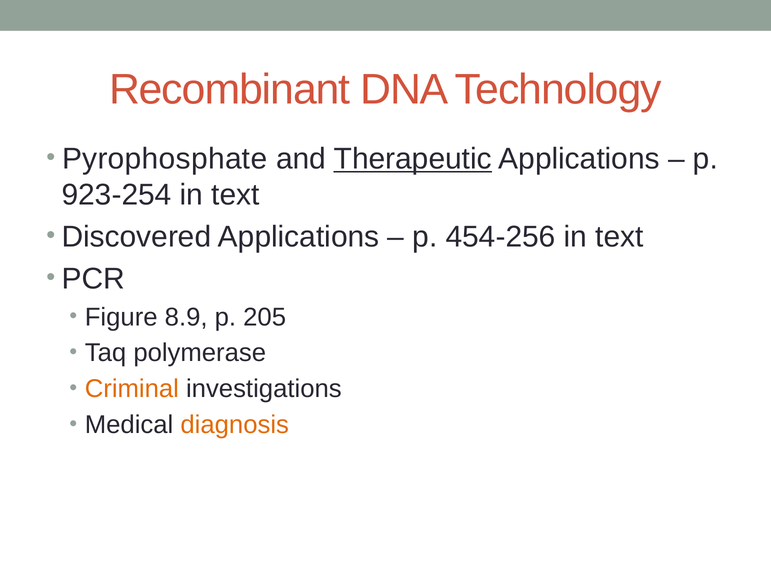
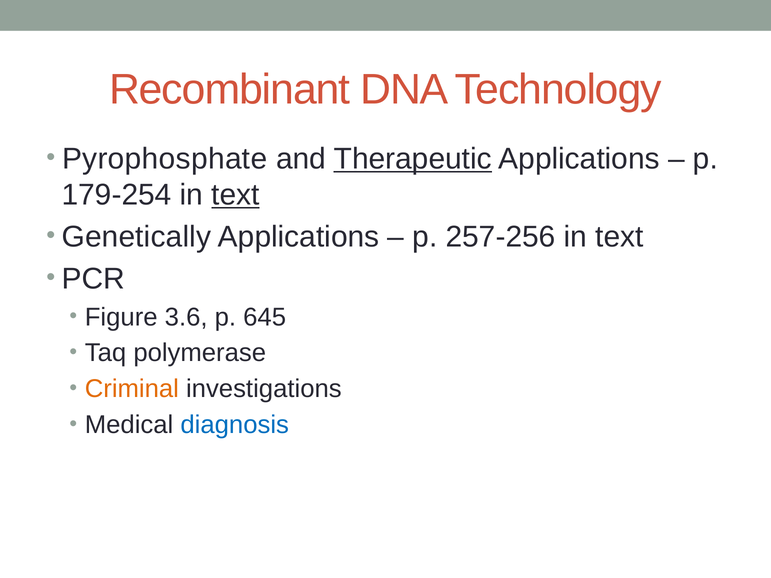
923-254: 923-254 -> 179-254 (117, 195)
text underline: none -> present (235, 195)
Discovered: Discovered -> Genetically (136, 237)
454-256: 454-256 -> 257-256 (501, 237)
8.9: 8.9 -> 3.6 (186, 317)
205: 205 -> 645 (265, 317)
diagnosis colour: orange -> blue (235, 425)
